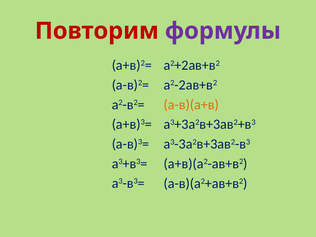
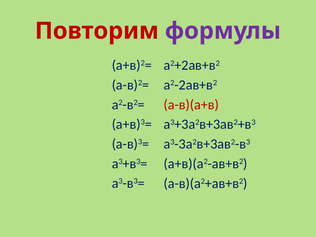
а-в)(а+в colour: orange -> red (191, 105)
